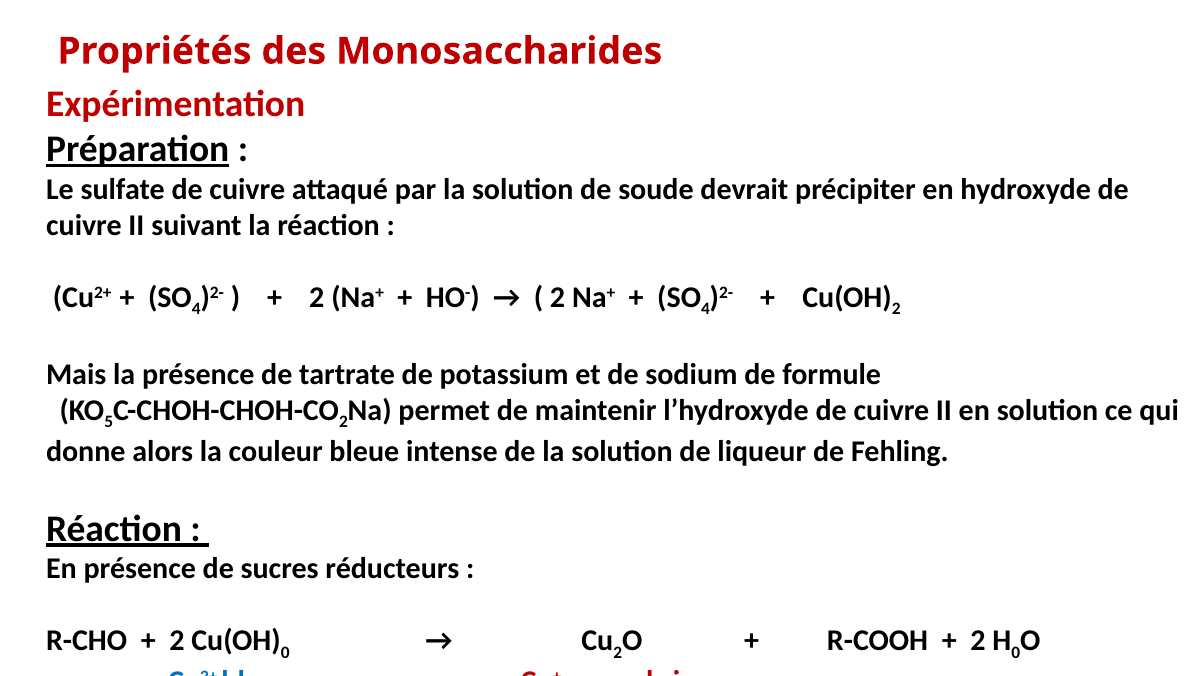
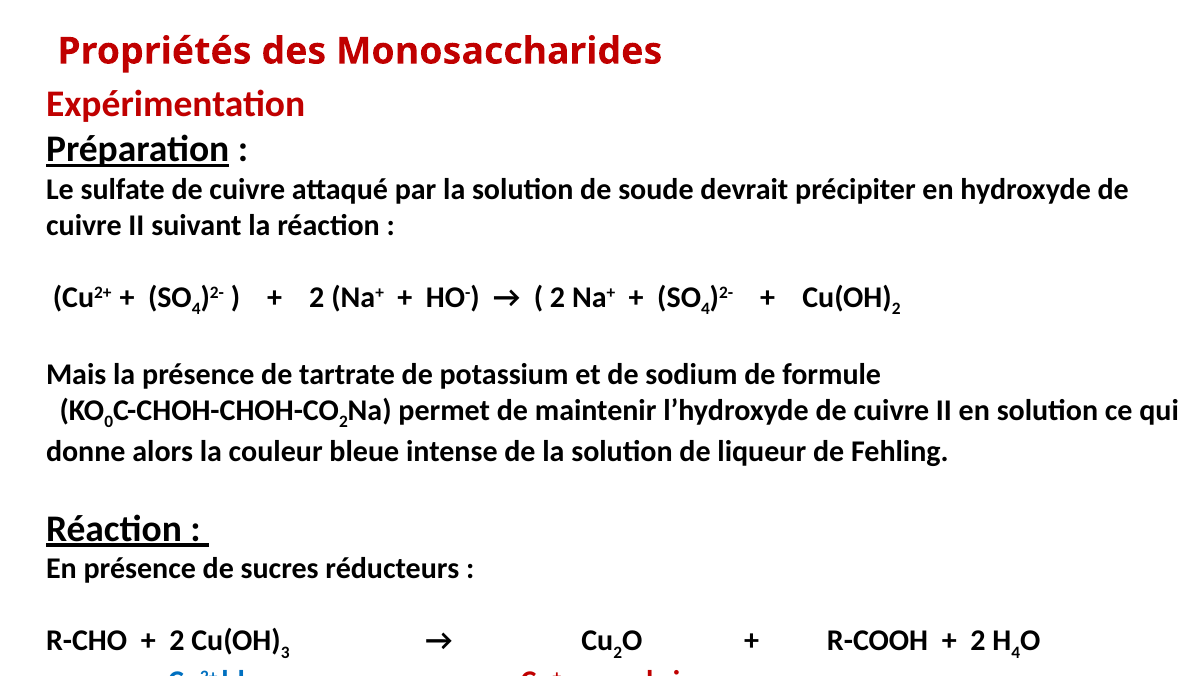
5: 5 -> 0 (109, 422)
0: 0 -> 3 (285, 652)
0: 0 -> 4 (1016, 652)
